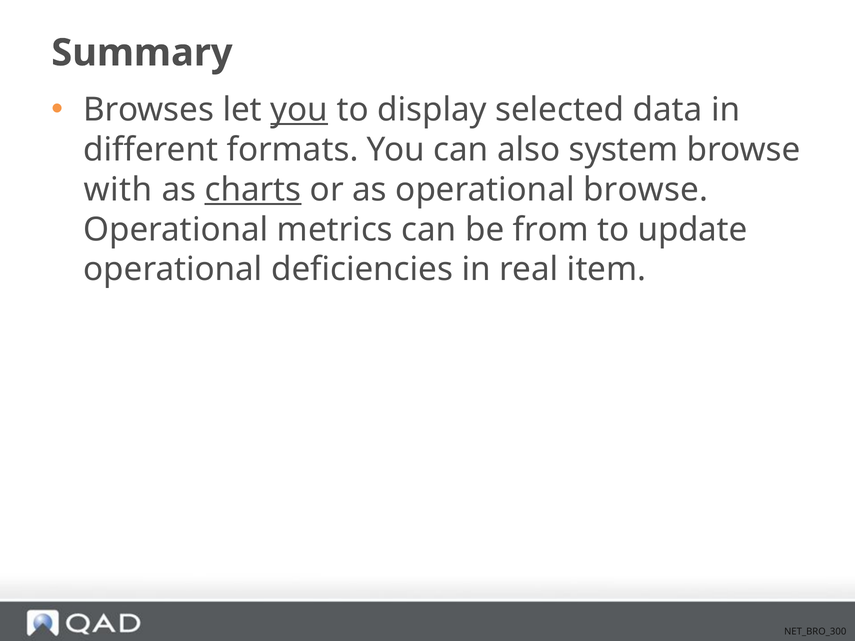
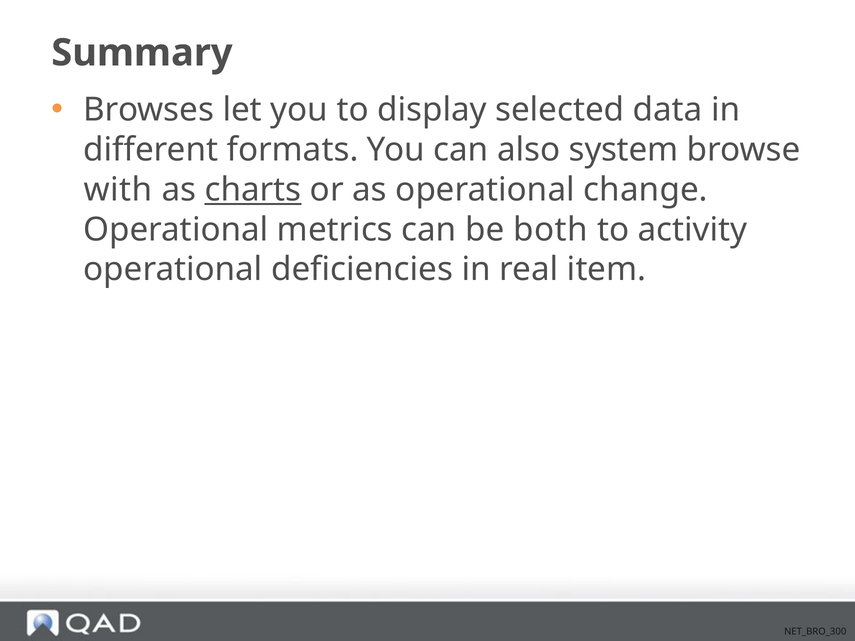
you underline: present -> none (299, 110)
operational browse: browse -> change (646, 190)
from: from -> both (550, 230)
update: update -> activity (692, 230)
